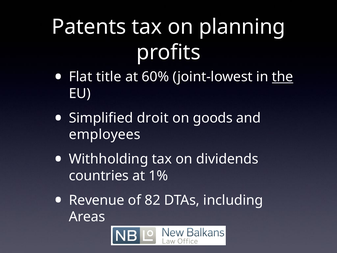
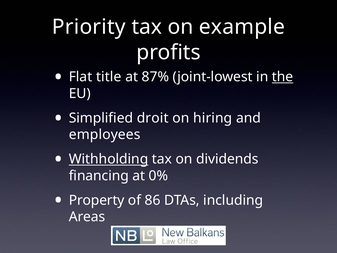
Patents: Patents -> Priority (89, 27)
planning: planning -> example (242, 27)
60%: 60% -> 87% (155, 77)
goods: goods -> hiring (213, 118)
Withholding underline: none -> present (109, 159)
countries: countries -> financing (99, 176)
1%: 1% -> 0% (158, 176)
Revenue: Revenue -> Property (97, 200)
82: 82 -> 86 (153, 200)
